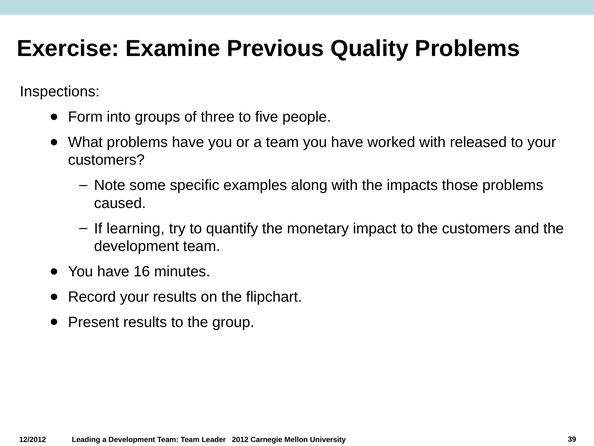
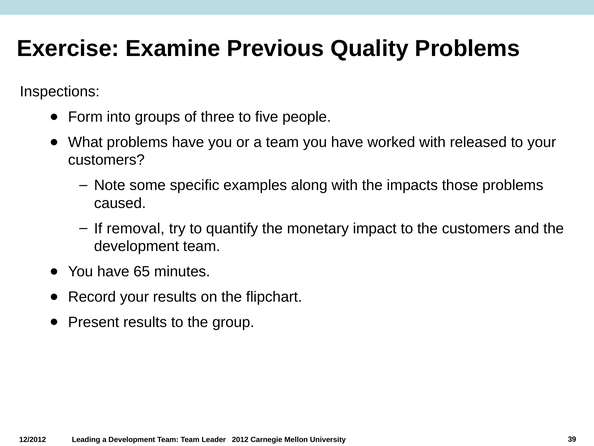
learning: learning -> removal (136, 228)
16: 16 -> 65 (142, 271)
